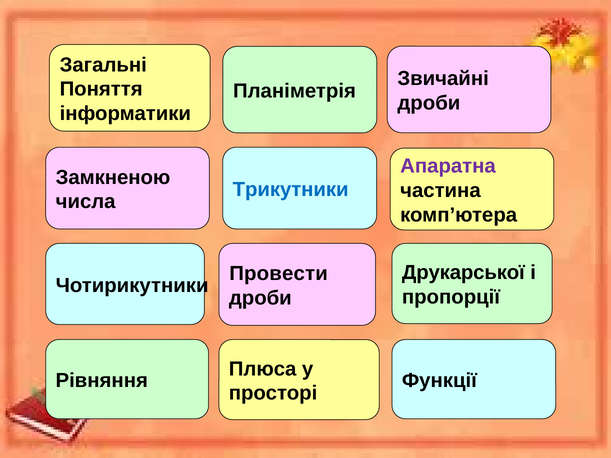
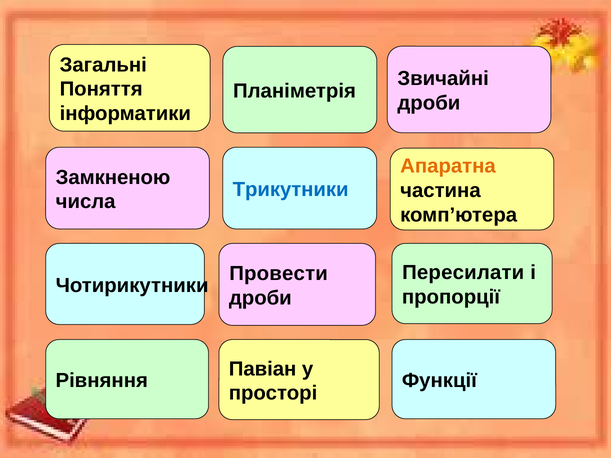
Апаратна colour: purple -> orange (448, 166)
Друкарської: Друкарської -> Пересилати (463, 273)
Плюса: Плюса -> Павіан (263, 369)
